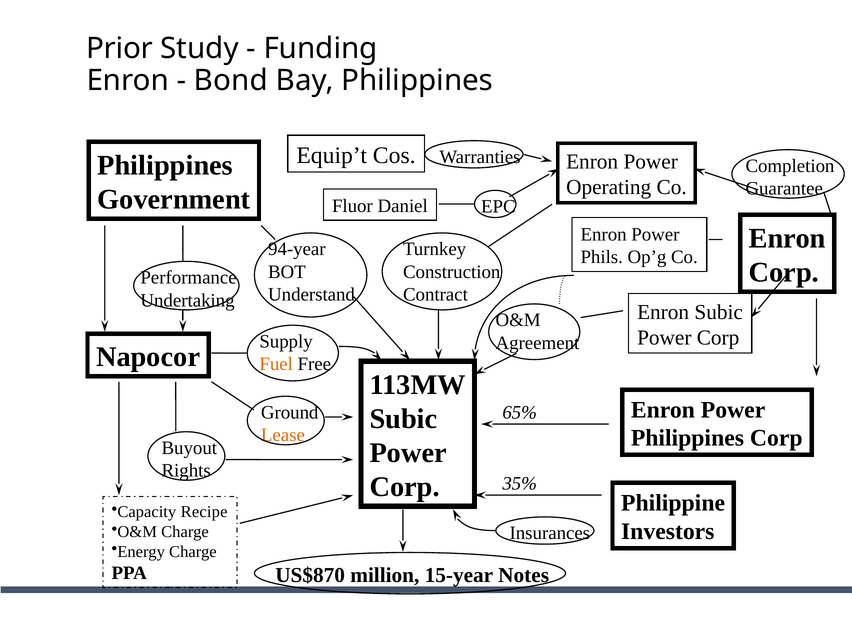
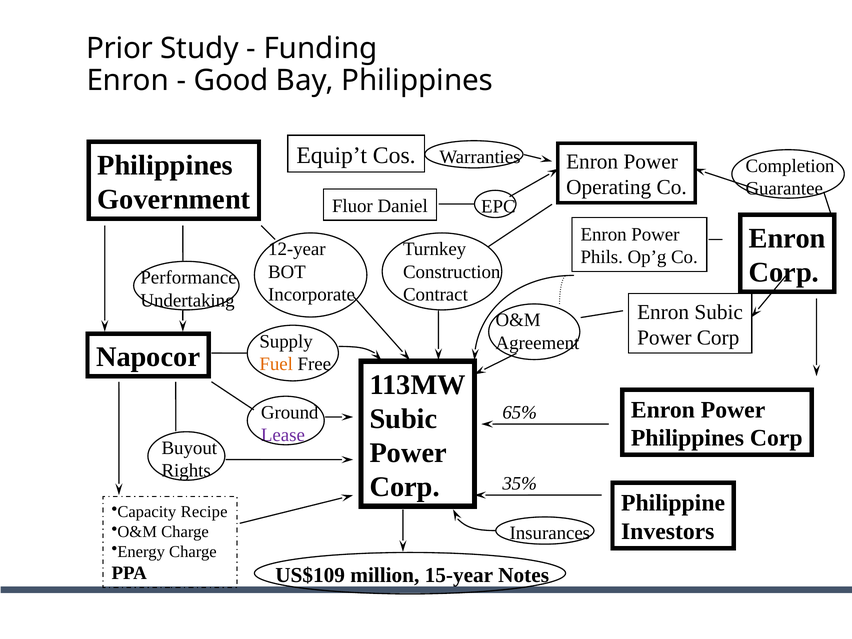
Bond: Bond -> Good (231, 80)
94-year: 94-year -> 12-year (297, 249)
Understand: Understand -> Incorporate (312, 295)
Lease colour: orange -> purple (283, 435)
US$870: US$870 -> US$109 (310, 575)
